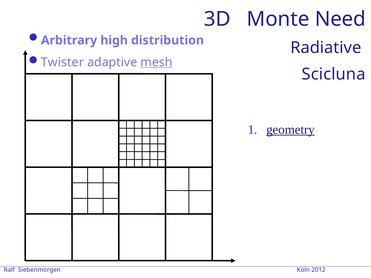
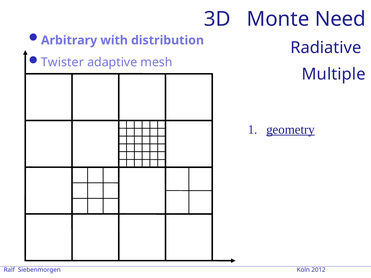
high: high -> with (114, 40)
mesh underline: present -> none (156, 62)
Scicluna: Scicluna -> Multiple (334, 74)
